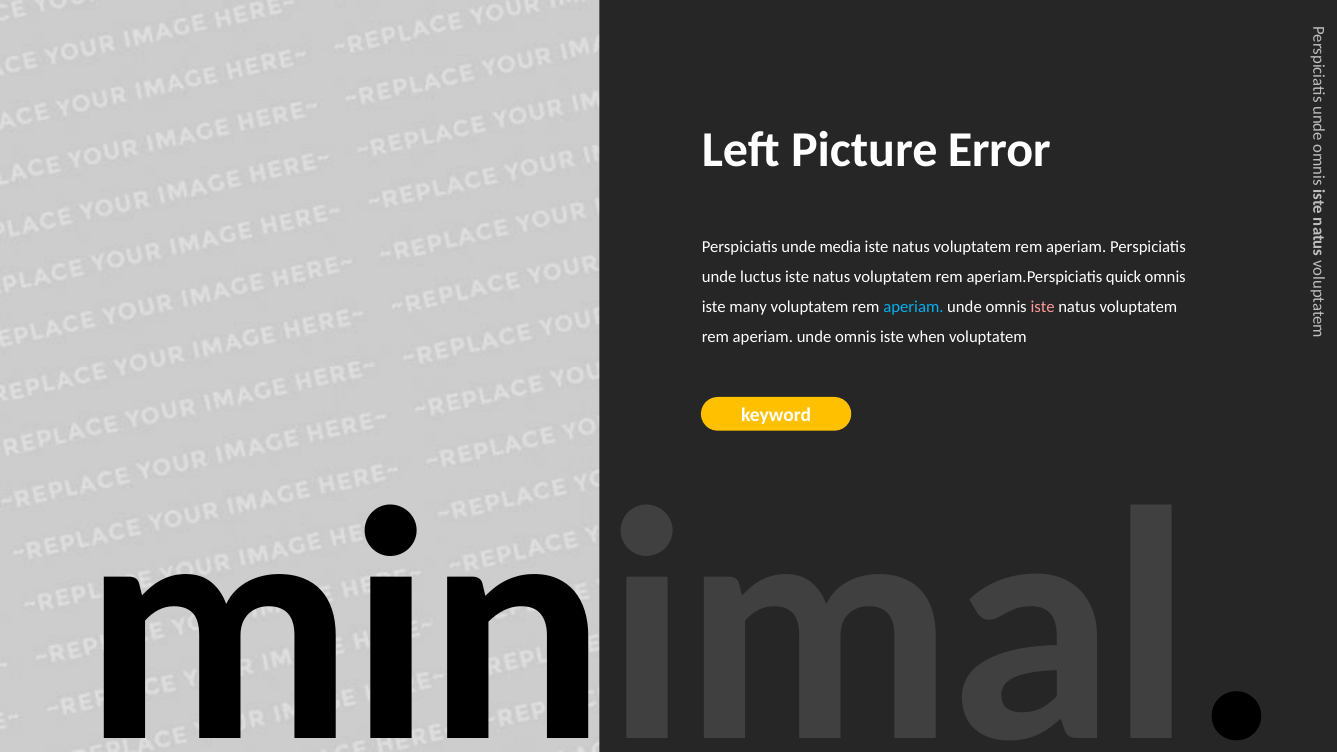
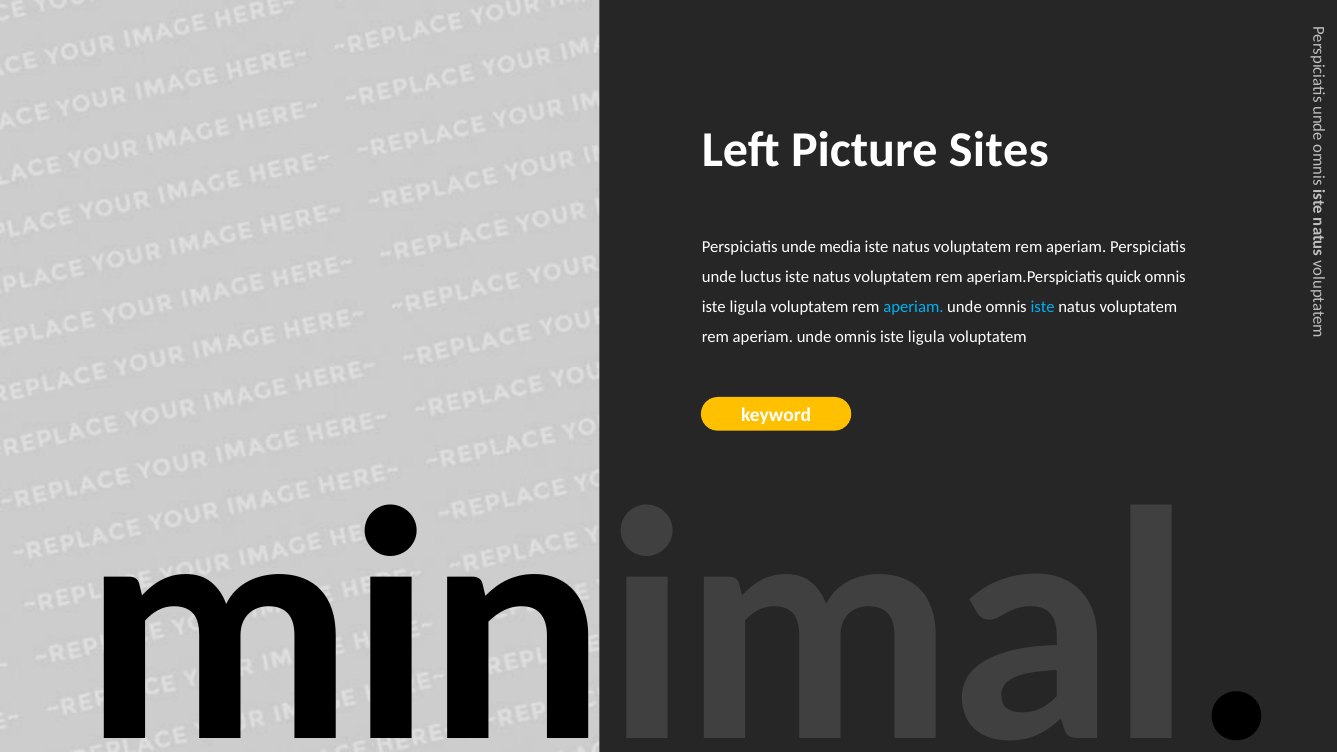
Error: Error -> Sites (999, 150)
many: many -> ligula (748, 307)
iste colour: pink -> light blue (1043, 307)
unde omnis iste when: when -> ligula (926, 337)
